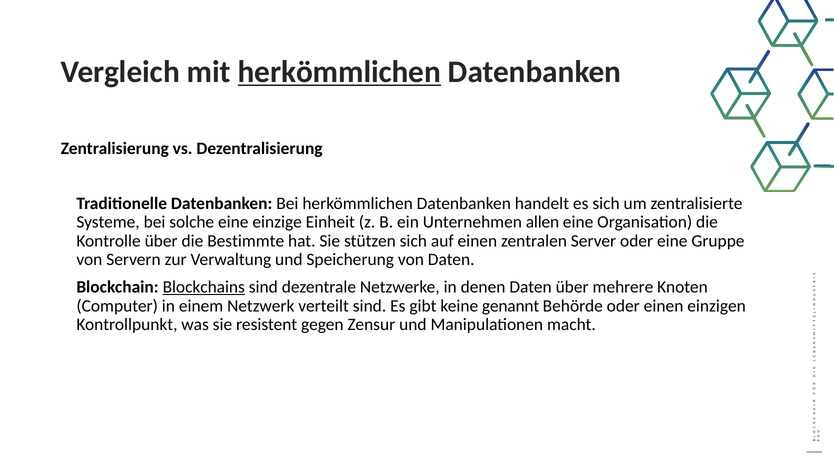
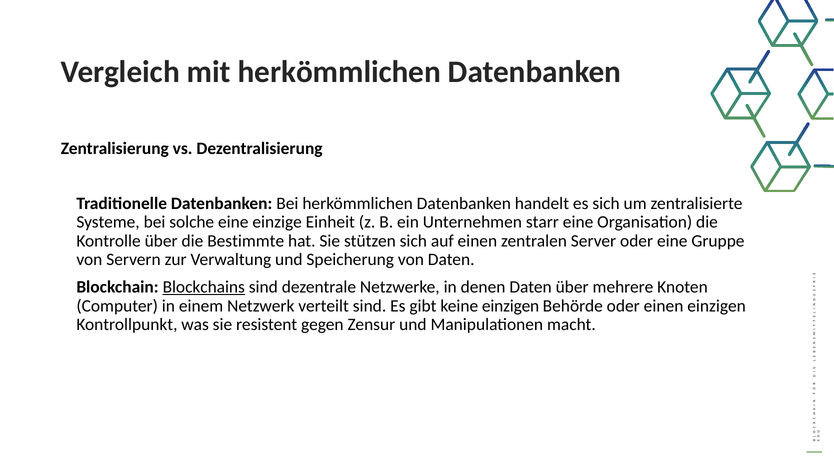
herkömmlichen underline: present -> none (339, 72)
allen: allen -> starr (542, 222)
keine genannt: genannt -> einzigen (511, 306)
